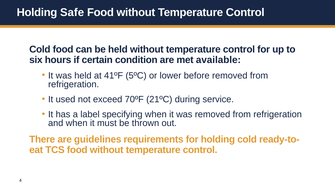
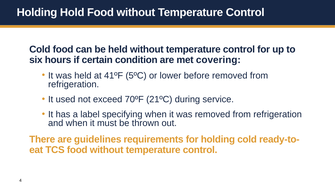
Safe: Safe -> Hold (72, 12)
available: available -> covering (218, 60)
